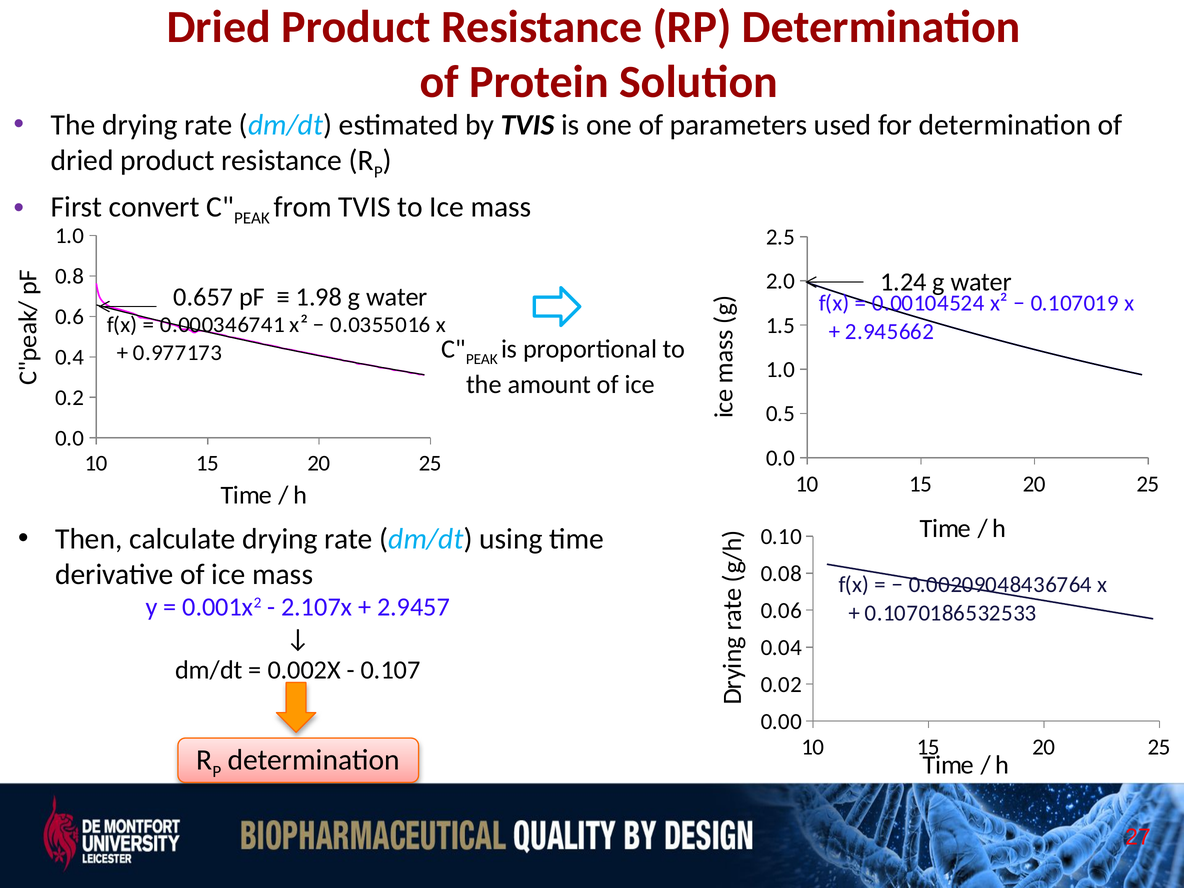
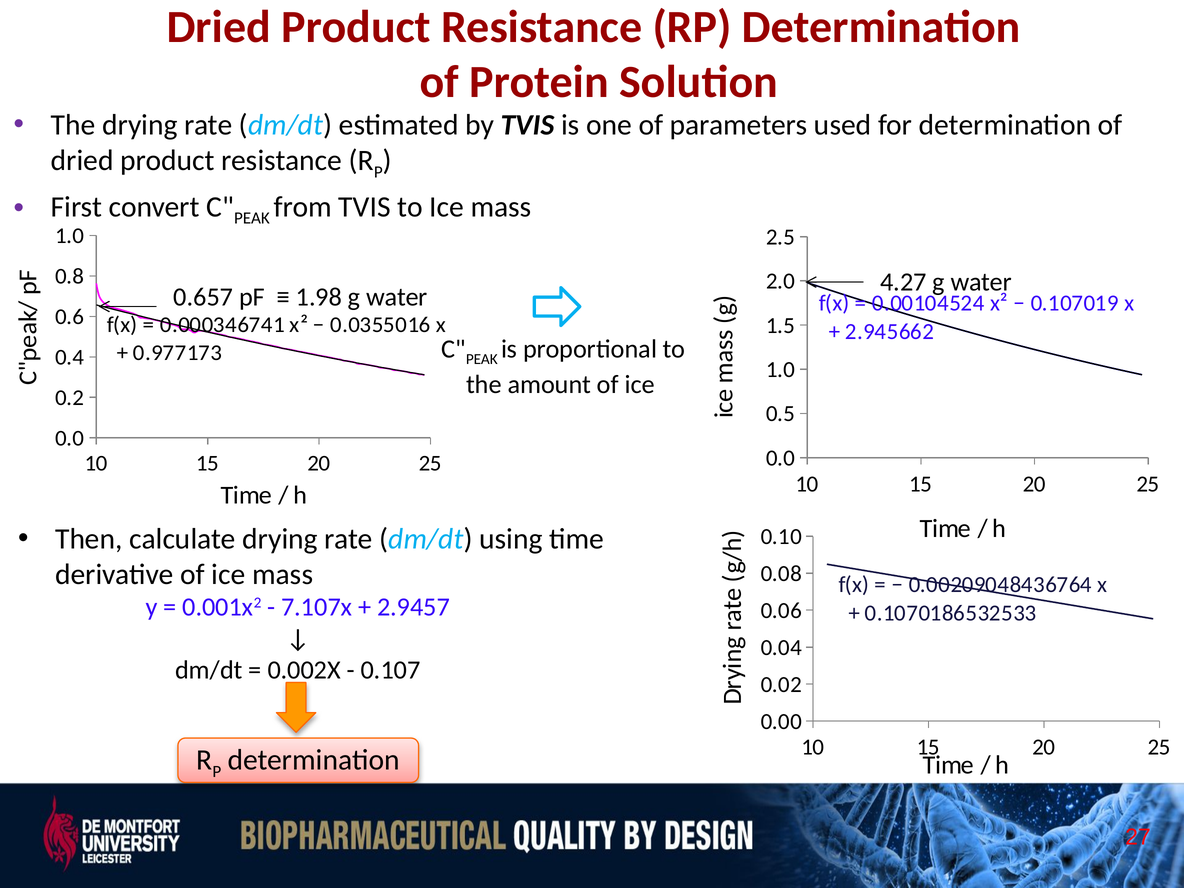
1.24: 1.24 -> 4.27 (903, 282)
2.107x: 2.107x -> 7.107x (317, 607)
